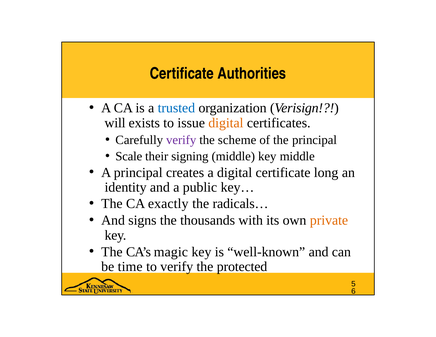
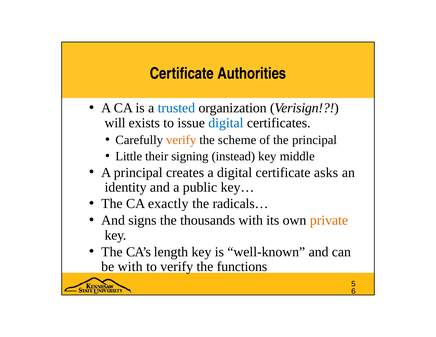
digital colour: orange -> blue (226, 123)
verify colour: purple -> orange (181, 140)
Scale: Scale -> Little (129, 156)
signing middle: middle -> instead (233, 156)
long: long -> asks (326, 172)
magic: magic -> length (171, 252)
be time: time -> with (130, 267)
protected: protected -> functions (242, 267)
